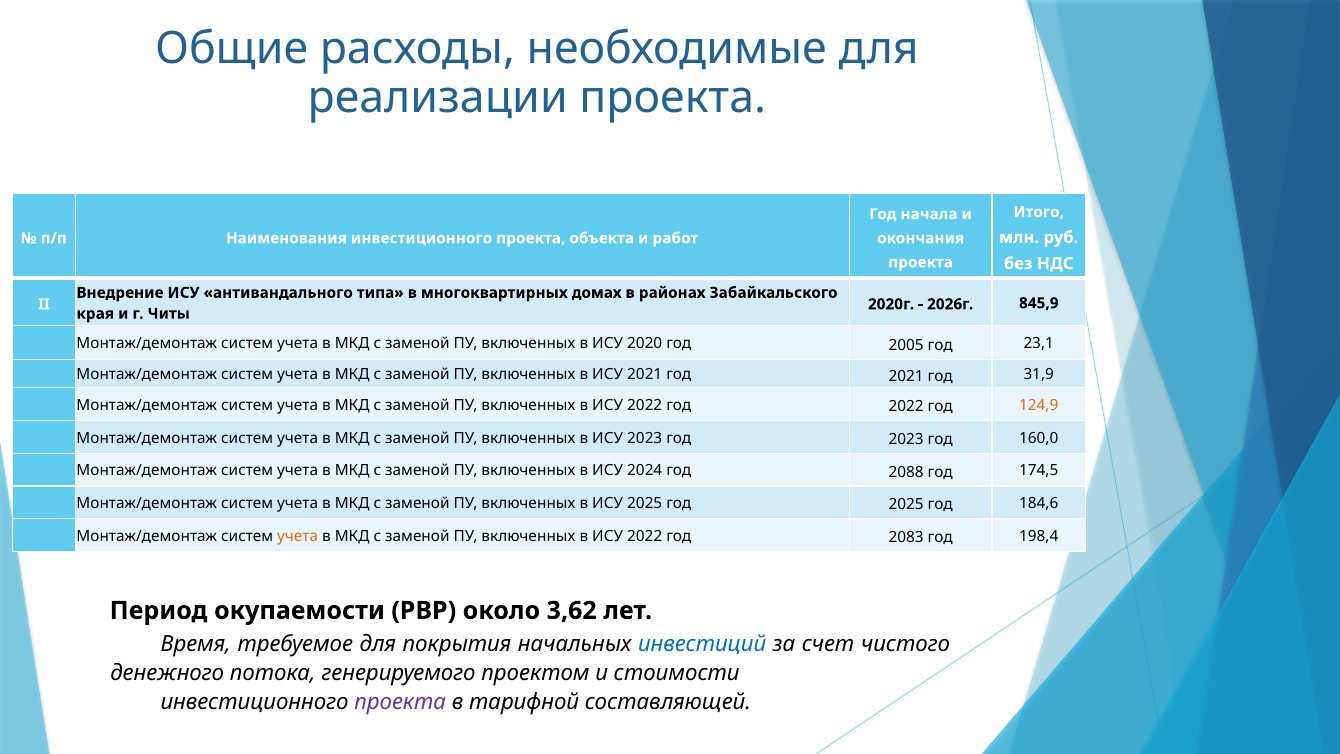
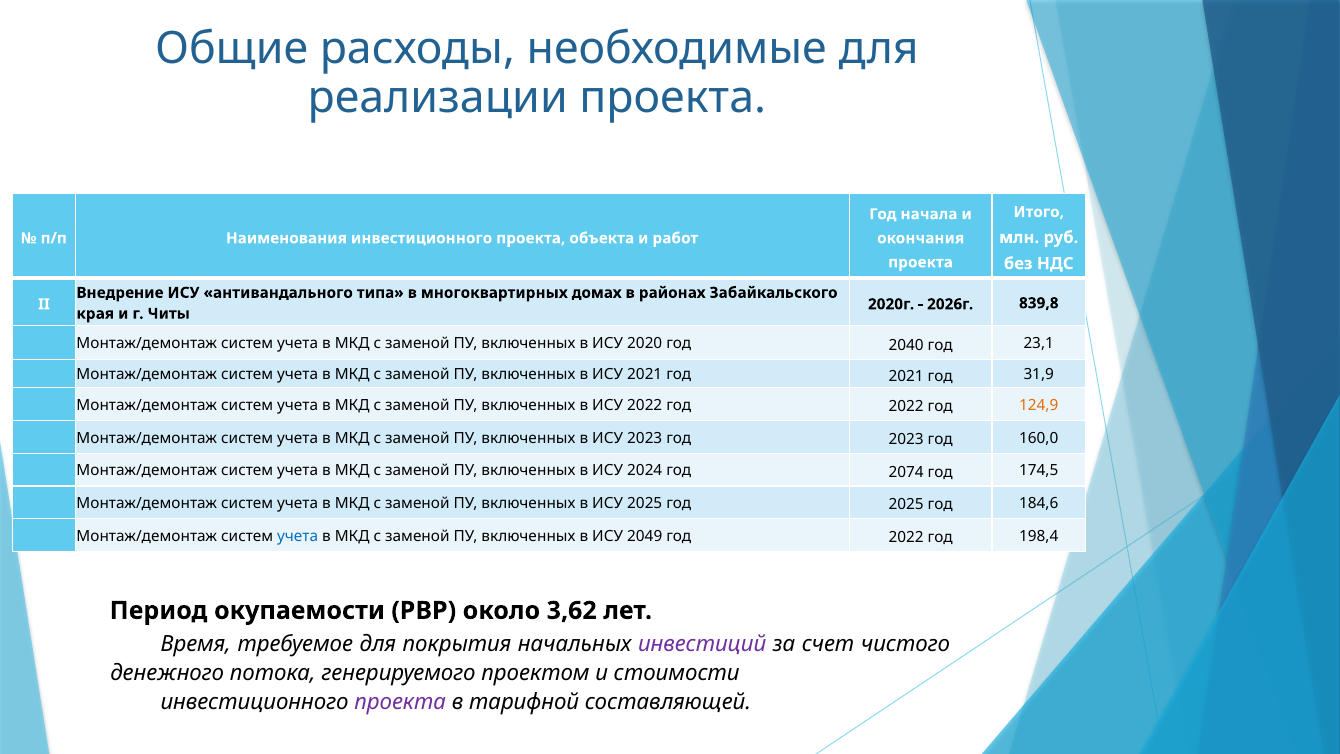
845,9: 845,9 -> 839,8 (1039, 303)
2005: 2005 -> 2040 (906, 345)
2088: 2088 -> 2074 (906, 472)
учета colour: orange -> blue (298, 536)
2022: 2022 -> 2049 (645, 536)
2083: 2083 -> 2022 (906, 537)
инвестиций colour: blue -> purple (702, 644)
